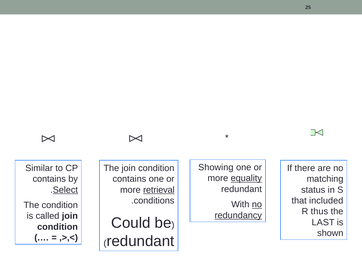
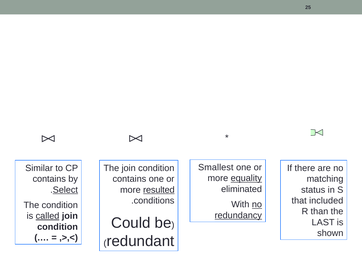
Showing: Showing -> Smallest (216, 168)
redundant: redundant -> eliminated (242, 189)
retrieval: retrieval -> resulted (159, 190)
thus: thus -> than (319, 212)
called underline: none -> present (48, 216)
